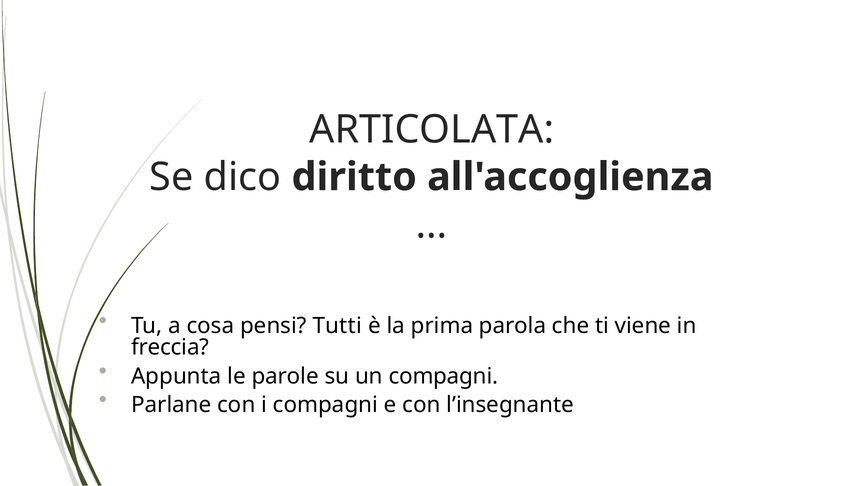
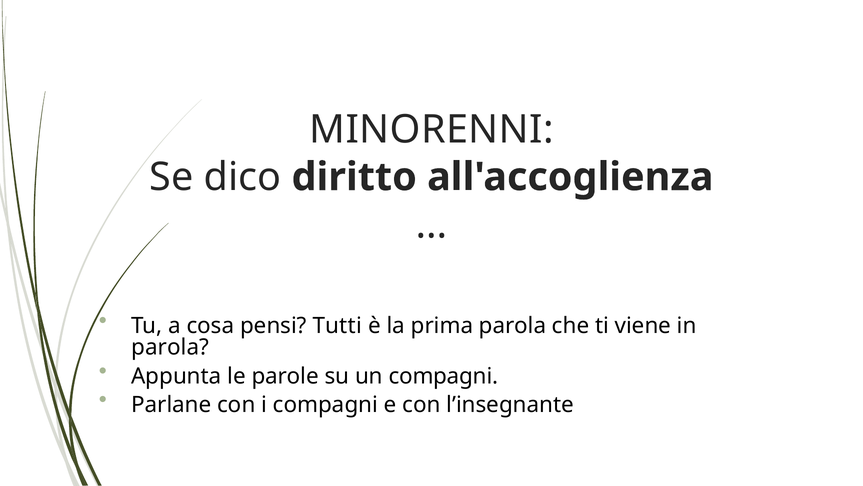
ARTICOLATA: ARTICOLATA -> MINORENNI (432, 129)
freccia: freccia -> parola (170, 347)
